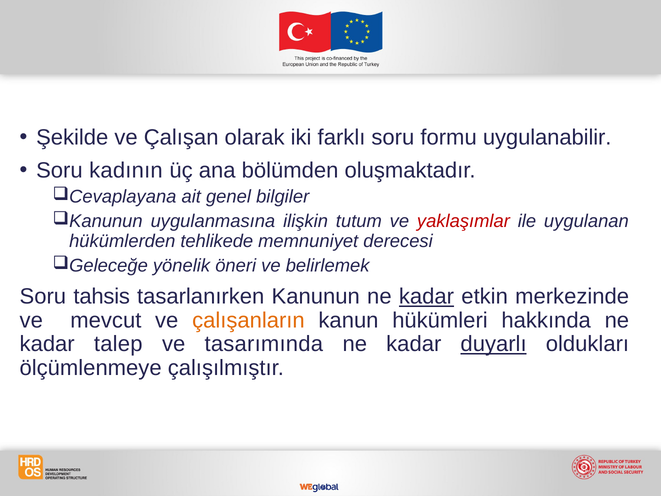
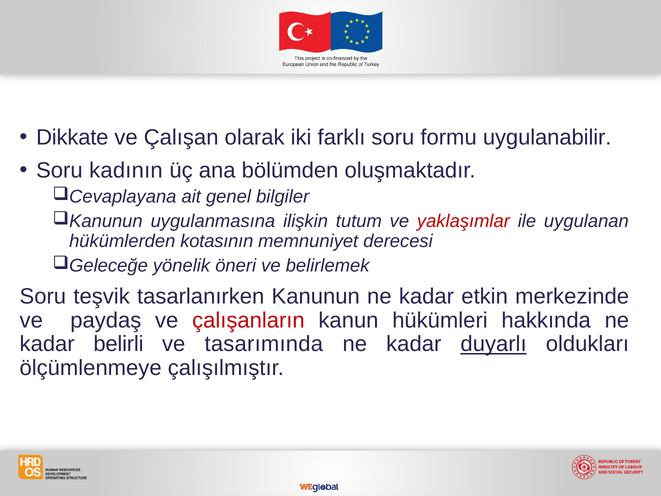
Şekilde: Şekilde -> Dikkate (72, 137)
tehlikede: tehlikede -> kotasının (217, 241)
tahsis: tahsis -> teşvik (102, 296)
kadar underline: present -> none (426, 296)
mevcut: mevcut -> paydaş (106, 320)
çalışanların colour: orange -> red (248, 320)
talep: talep -> belirli (118, 344)
